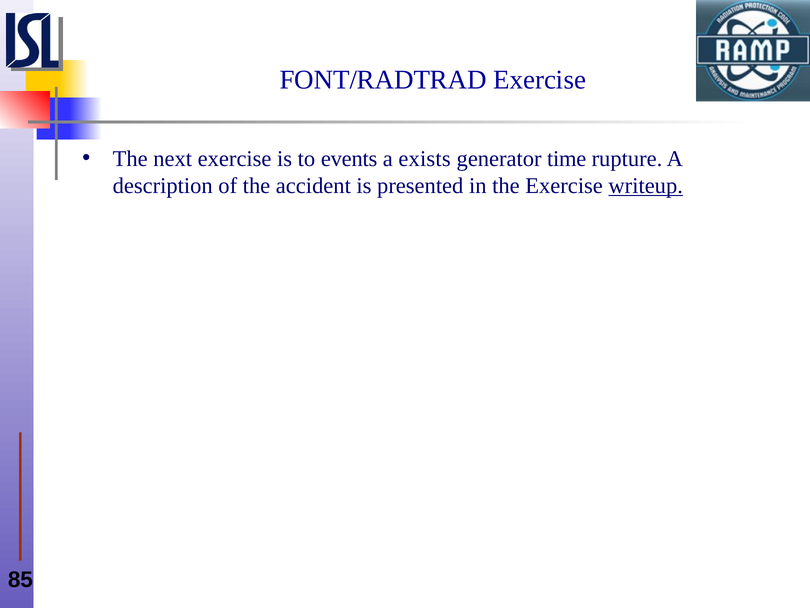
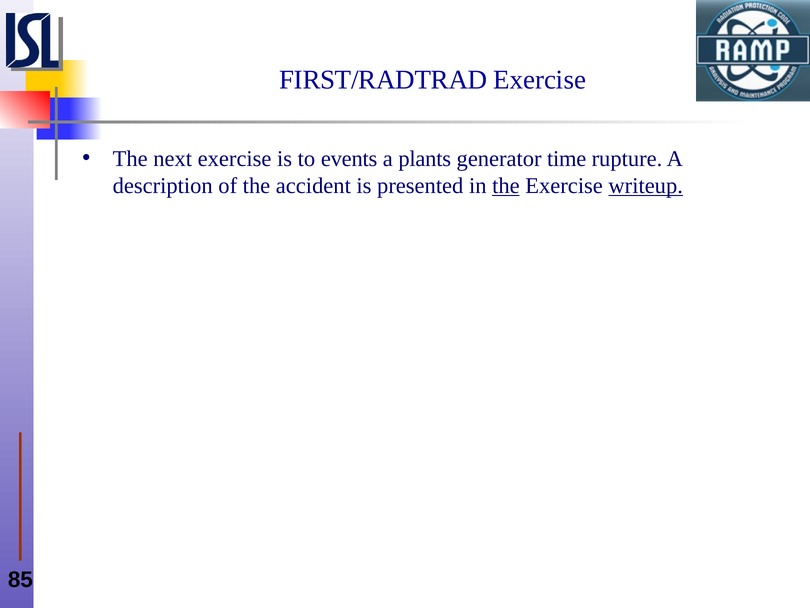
FONT/RADTRAD: FONT/RADTRAD -> FIRST/RADTRAD (383, 80)
exists: exists -> plants (425, 159)
the underline: none -> present (506, 186)
